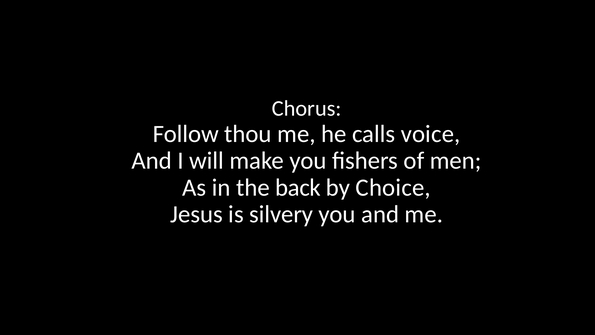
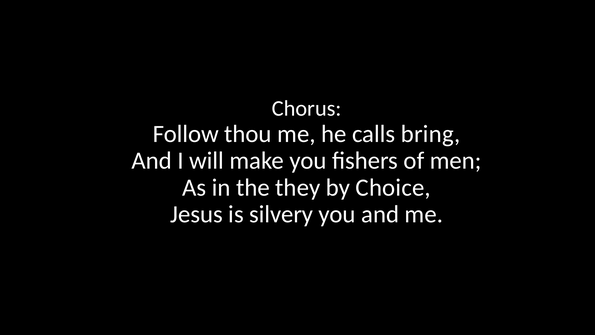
voice: voice -> bring (430, 134)
back: back -> they (298, 187)
